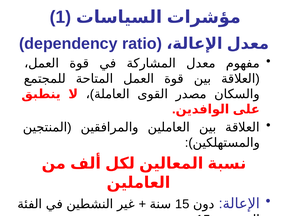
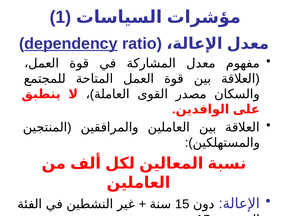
dependency underline: none -> present (71, 44)
